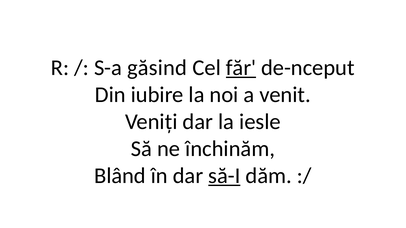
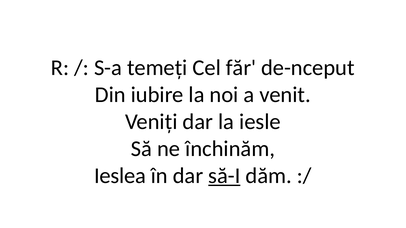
găsind: găsind -> temeți (157, 68)
făr underline: present -> none (241, 68)
Blând: Blând -> Ieslea (120, 176)
